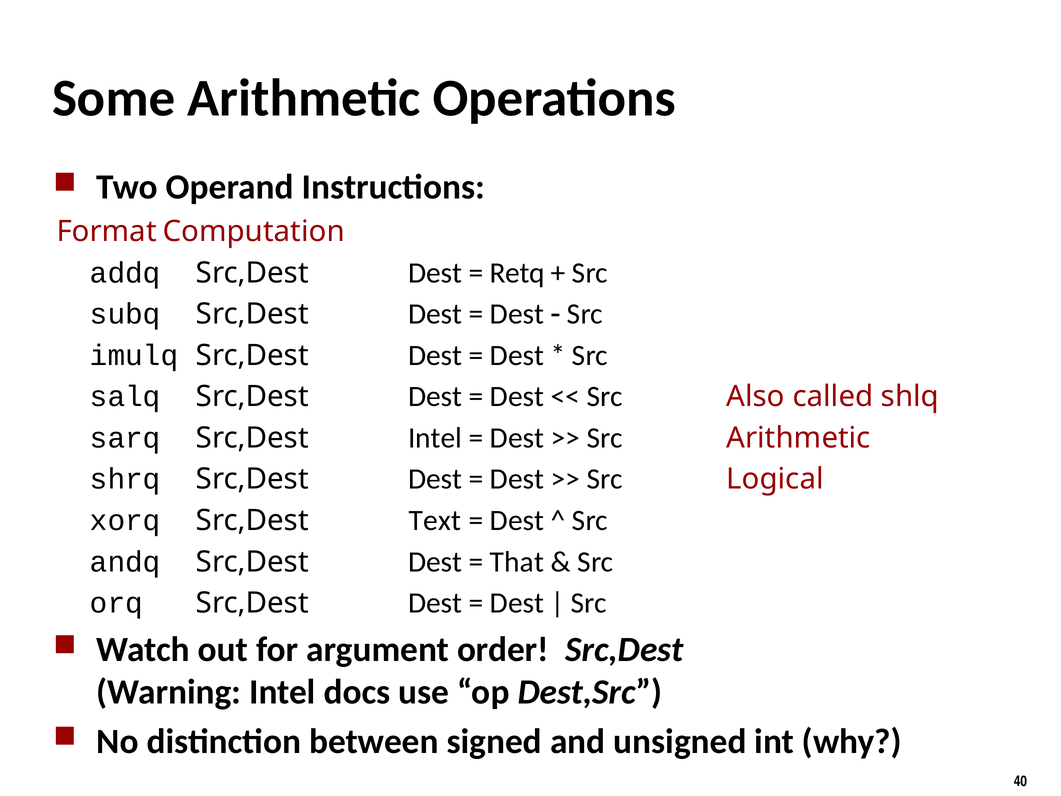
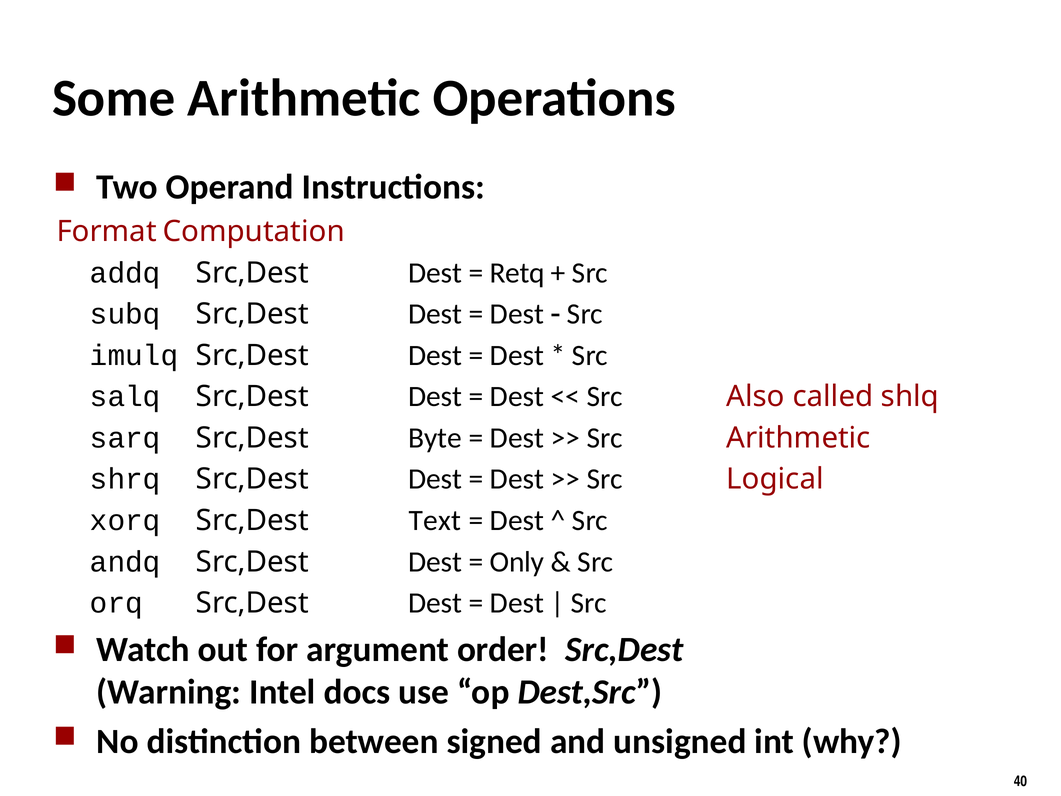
Src,Dest Intel: Intel -> Byte (435, 438)
That: That -> Only (517, 562)
